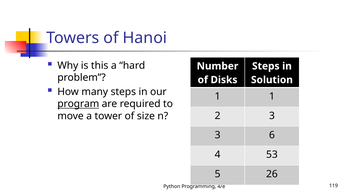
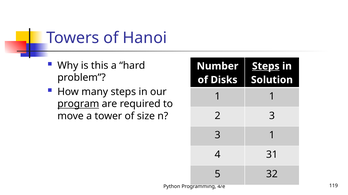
Steps underline: none -> present (266, 66)
3 6: 6 -> 1 (272, 136)
53: 53 -> 31 (272, 155)
26: 26 -> 32 (272, 175)
